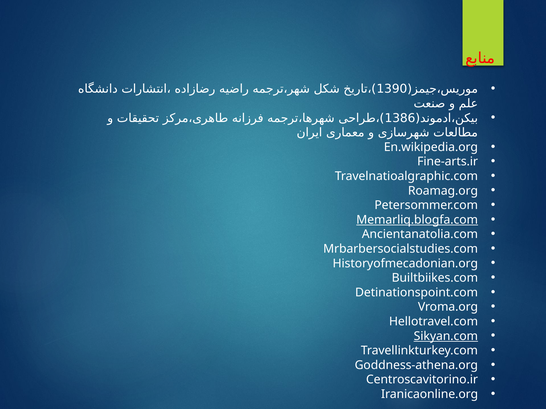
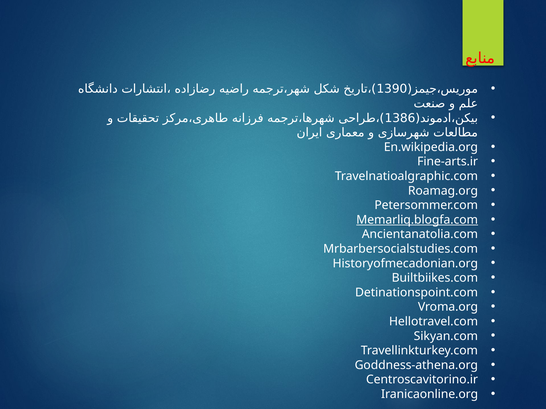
Sikyan.com underline: present -> none (446, 336)
